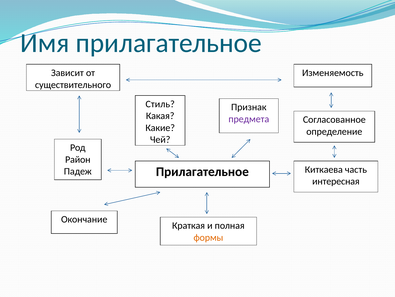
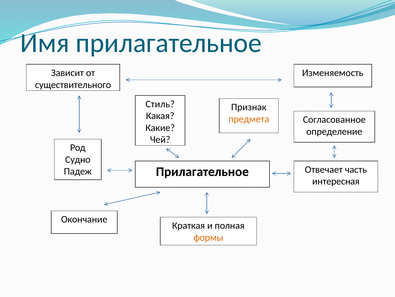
предмета colour: purple -> orange (249, 119)
Район: Район -> Судно (78, 159)
Киткаева: Киткаева -> Отвечает (324, 169)
